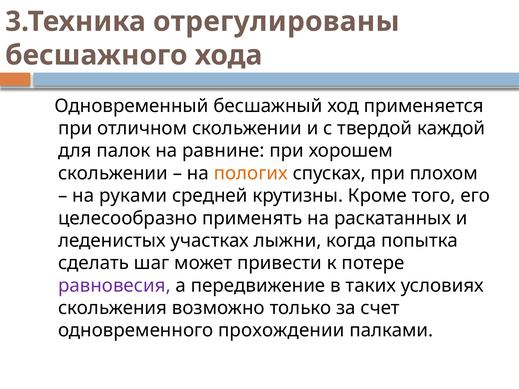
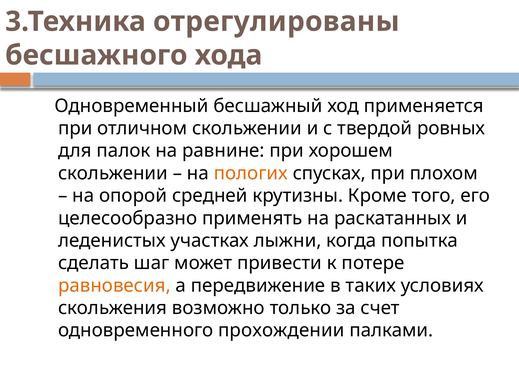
каждой: каждой -> ровных (451, 128)
руками: руками -> опорой (133, 196)
равновесия colour: purple -> orange (114, 286)
